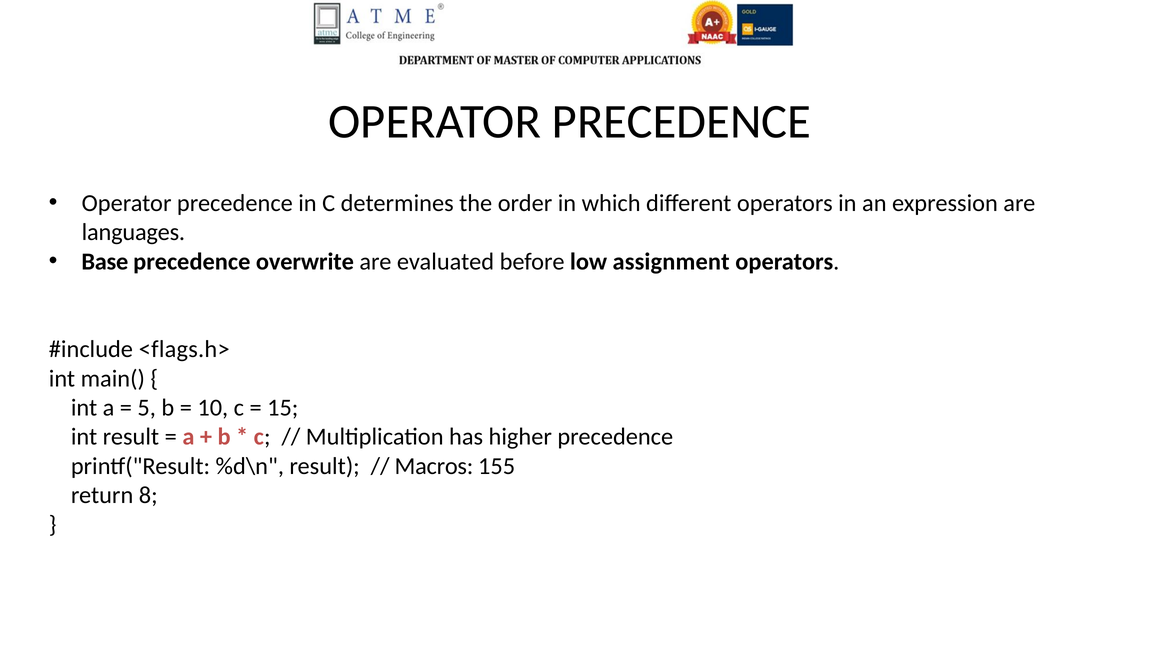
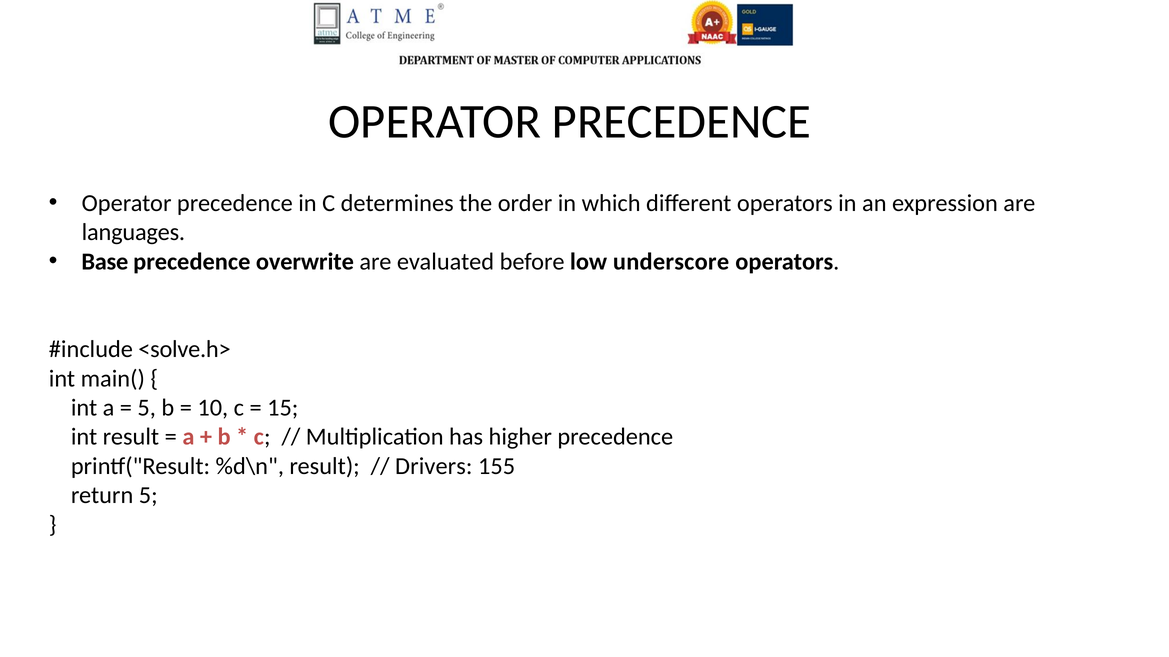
assignment: assignment -> underscore (671, 262)
<flags.h>: <flags.h> -> <solve.h> (184, 350)
Macros: Macros -> Drivers (434, 467)
return 8: 8 -> 5 (148, 496)
